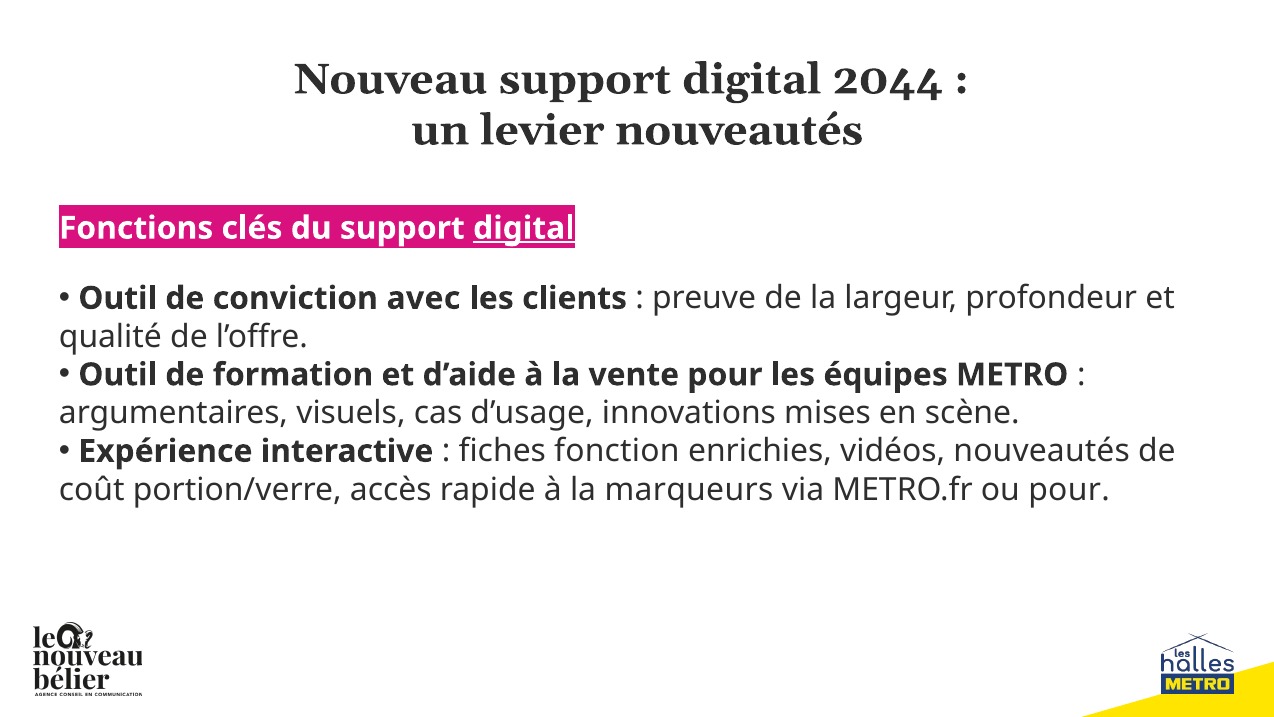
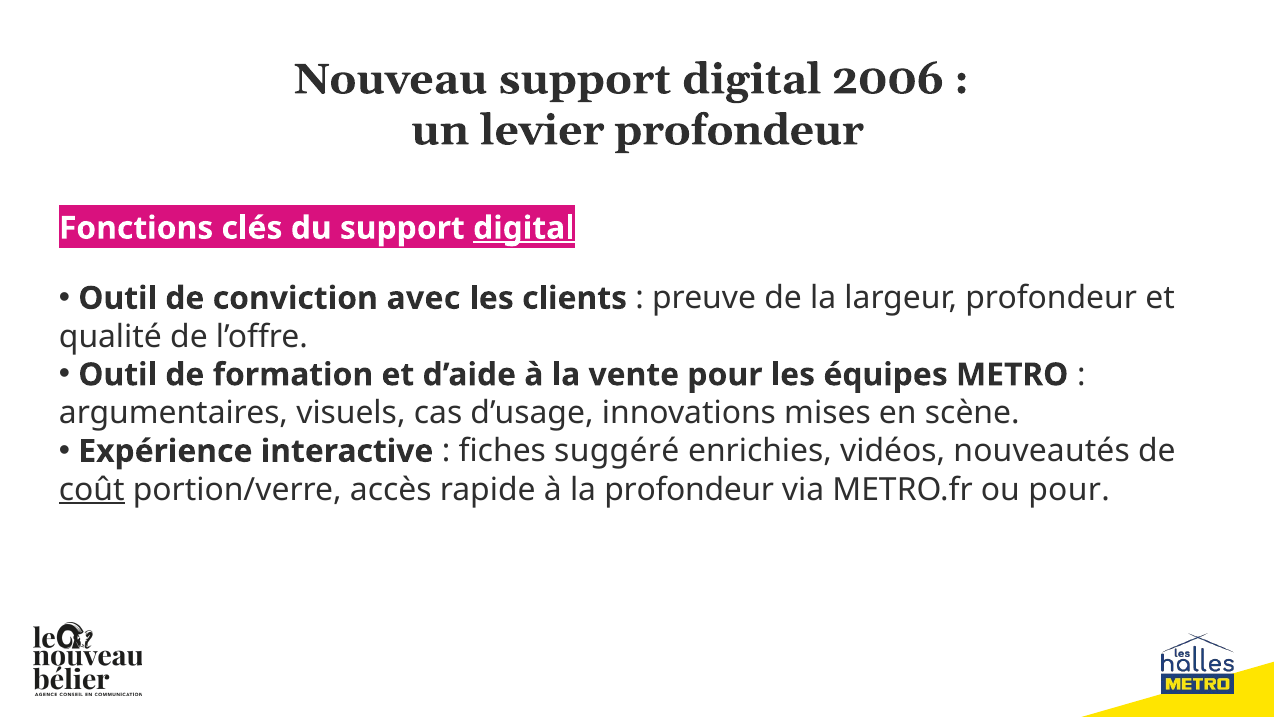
2044: 2044 -> 2006 (888, 79)
levier nouveautés: nouveautés -> profondeur (739, 130)
fonction: fonction -> suggéré (617, 451)
coût underline: none -> present (92, 489)
la marqueurs: marqueurs -> profondeur (689, 489)
